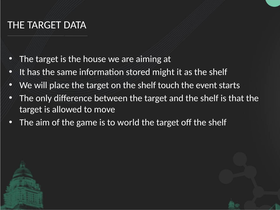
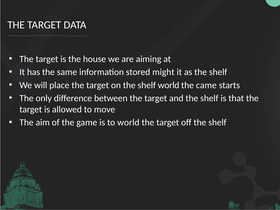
shelf touch: touch -> world (169, 85)
event: event -> came (206, 85)
